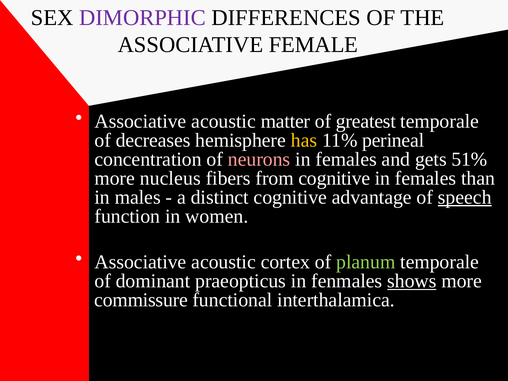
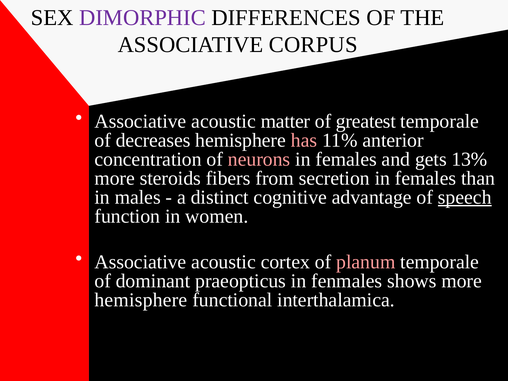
FEMALE: FEMALE -> CORPUS (313, 45)
has colour: yellow -> pink (304, 140)
perineal: perineal -> anterior (393, 140)
51%: 51% -> 13% (470, 159)
nucleus: nucleus -> steroids (170, 178)
from cognitive: cognitive -> secretion (334, 178)
planum colour: light green -> pink (366, 262)
shows underline: present -> none (412, 281)
commissure: commissure -> hemisphere (141, 300)
